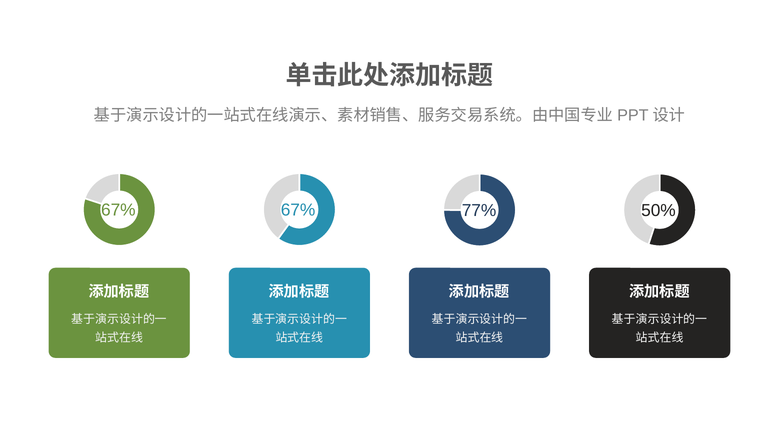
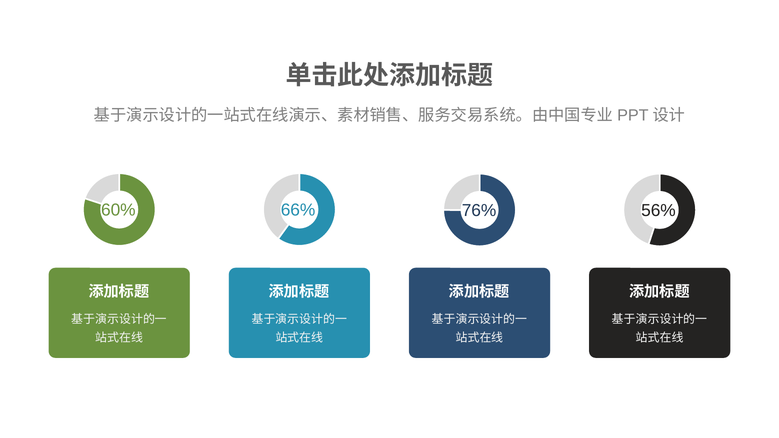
67%: 67% -> 60% (118, 210)
67%: 67% -> 66% (298, 210)
77%: 77% -> 76% (479, 211)
50%: 50% -> 56% (658, 211)
